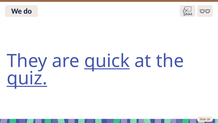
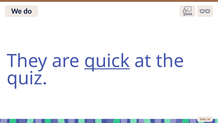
quiz underline: present -> none (27, 78)
